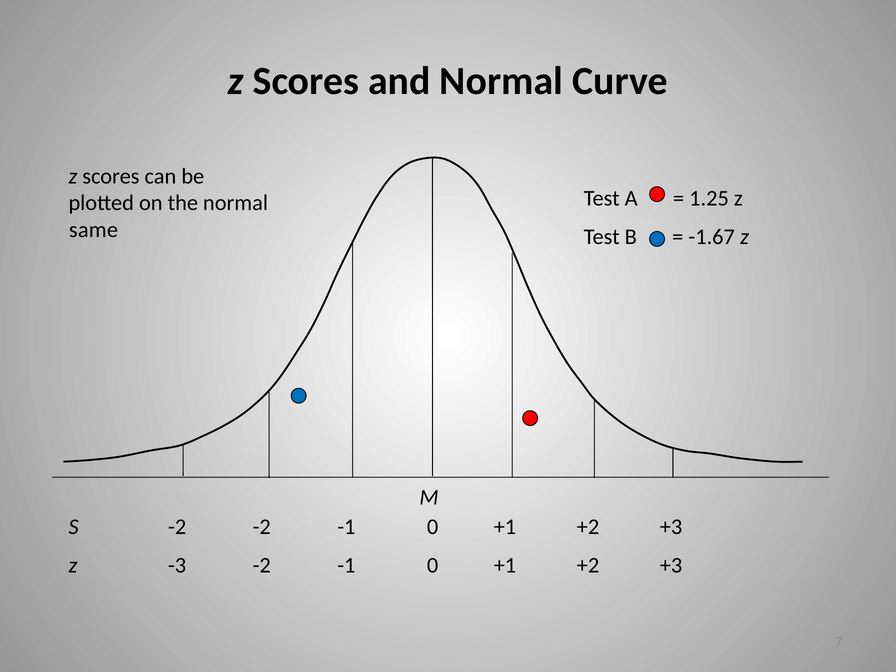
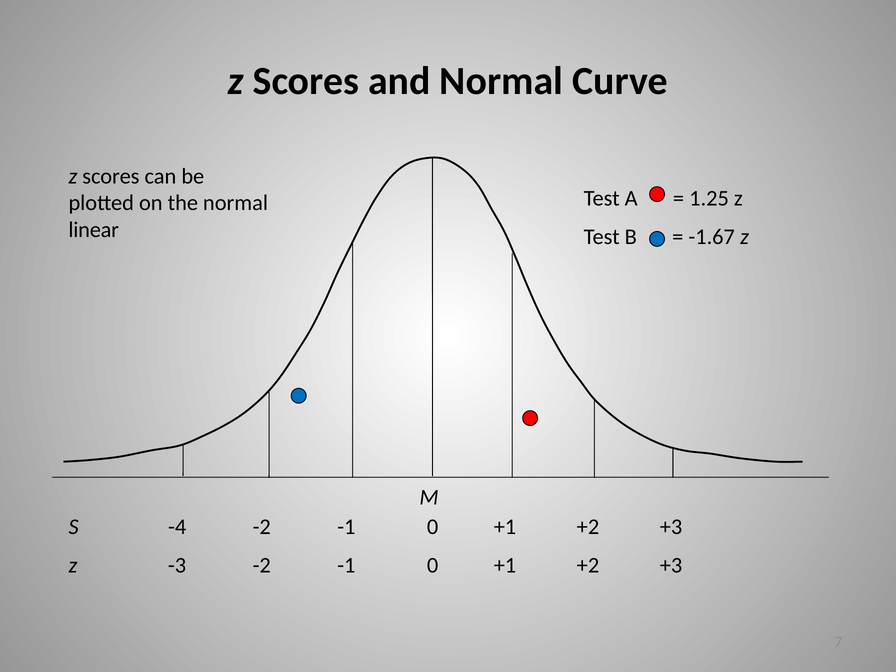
same: same -> linear (94, 230)
S -2: -2 -> -4 (177, 527)
